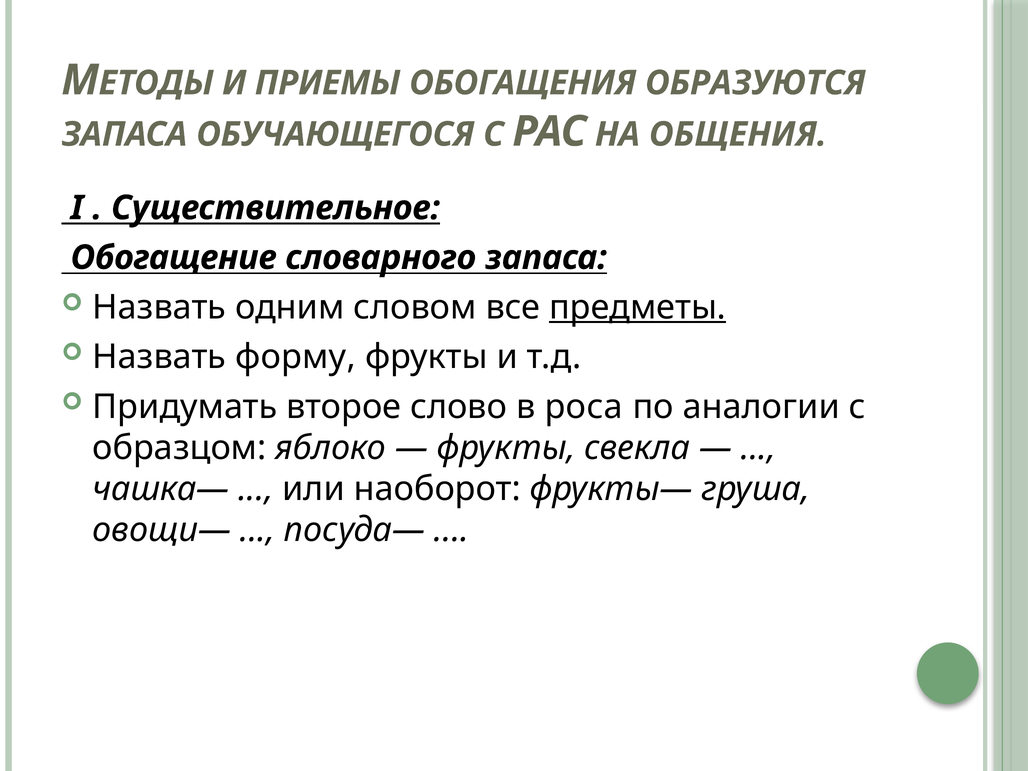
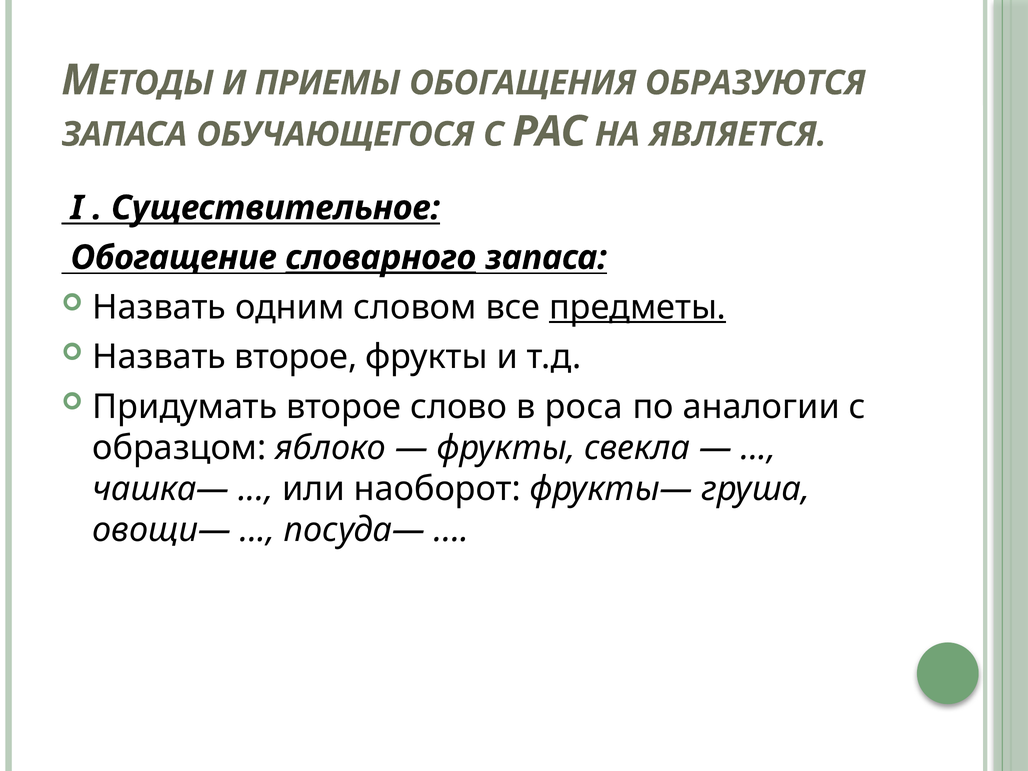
ОБЩЕНИЯ: ОБЩЕНИЯ -> ЯВЛЯЕТСЯ (738, 134)
словарного underline: none -> present (381, 258)
Назвать форму: форму -> второе (296, 357)
